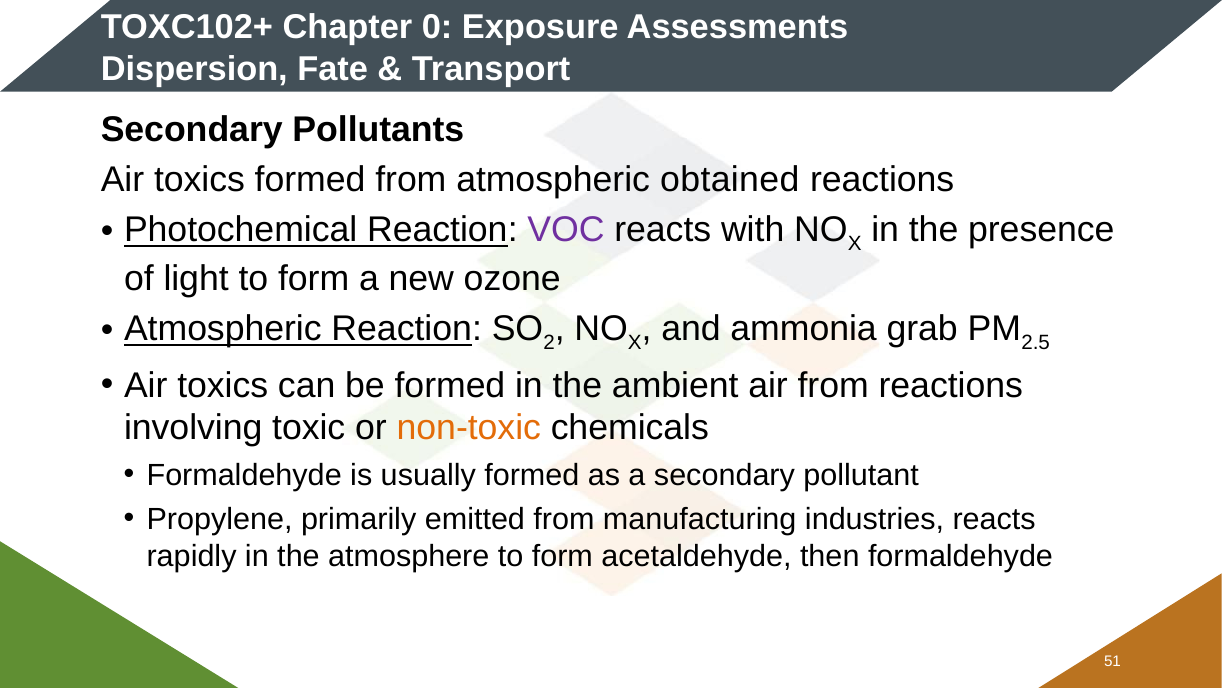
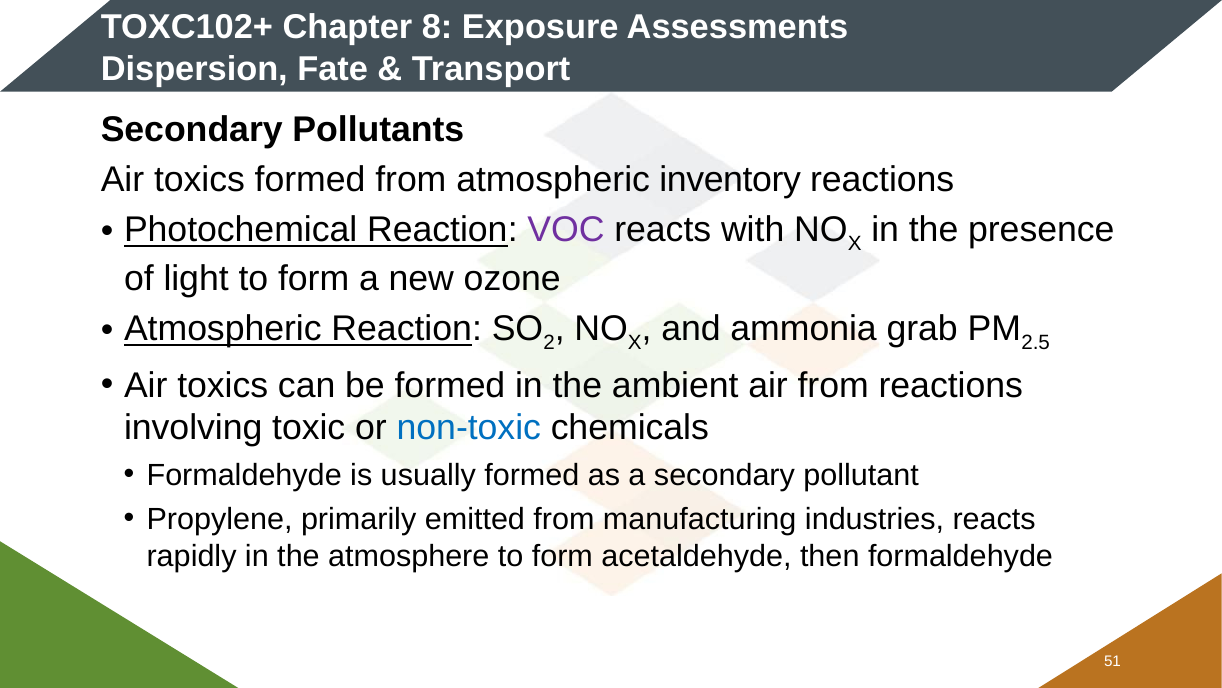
0: 0 -> 8 (437, 28)
obtained: obtained -> inventory (730, 180)
non-toxic colour: orange -> blue (469, 428)
